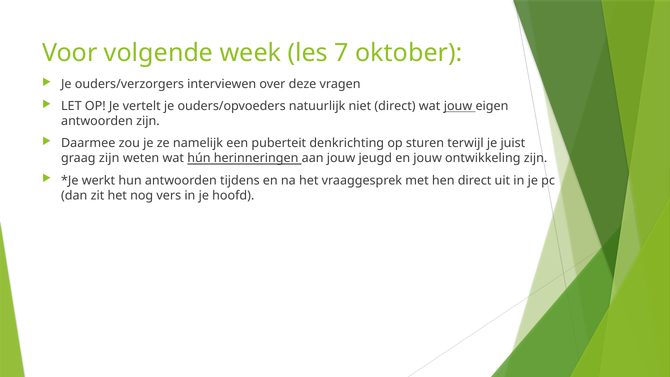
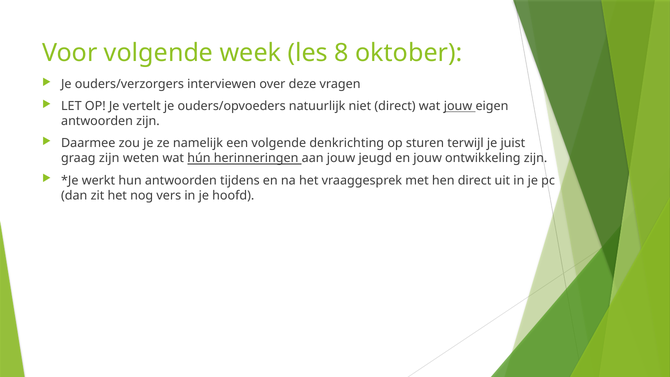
7: 7 -> 8 (342, 53)
een puberteit: puberteit -> volgende (279, 143)
